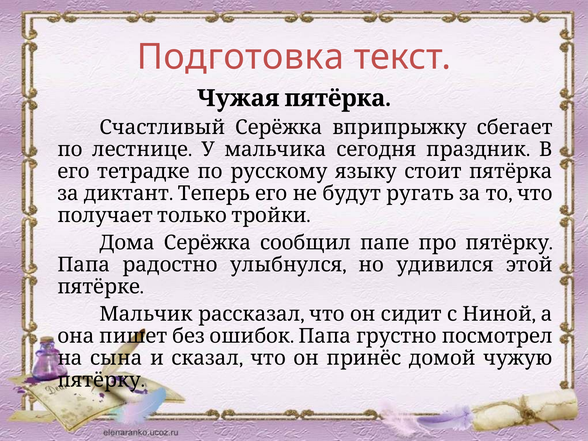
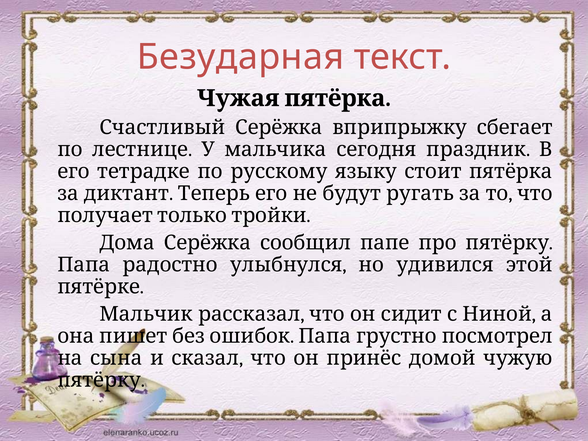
Подготовка: Подготовка -> Безударная (240, 57)
